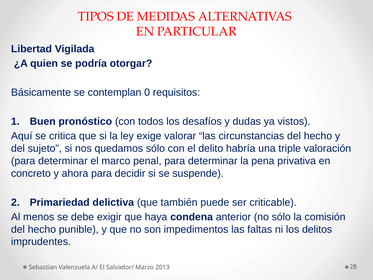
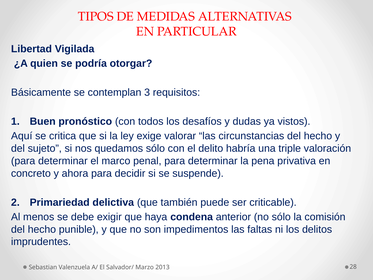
0: 0 -> 3 (147, 92)
